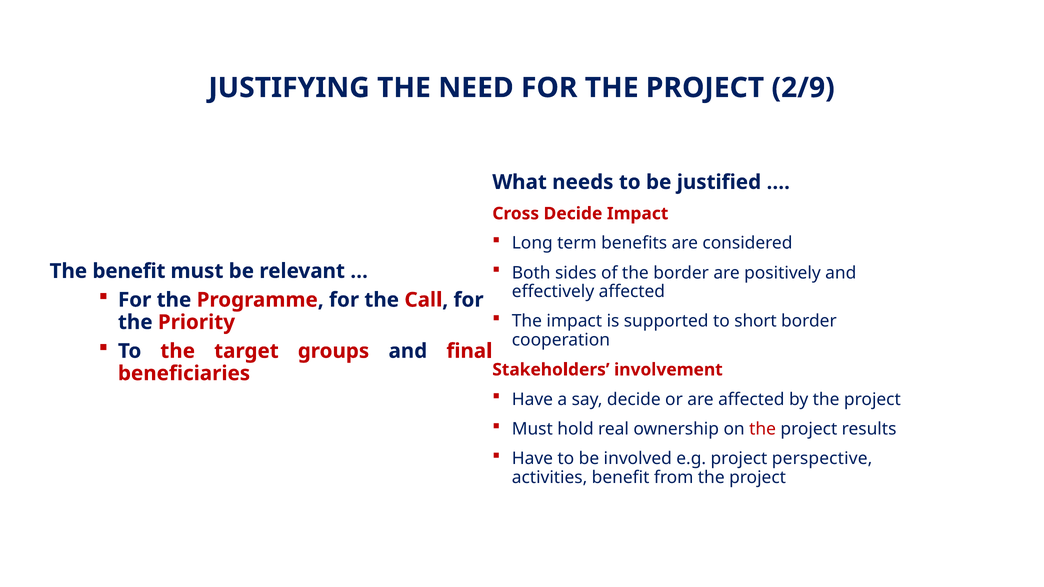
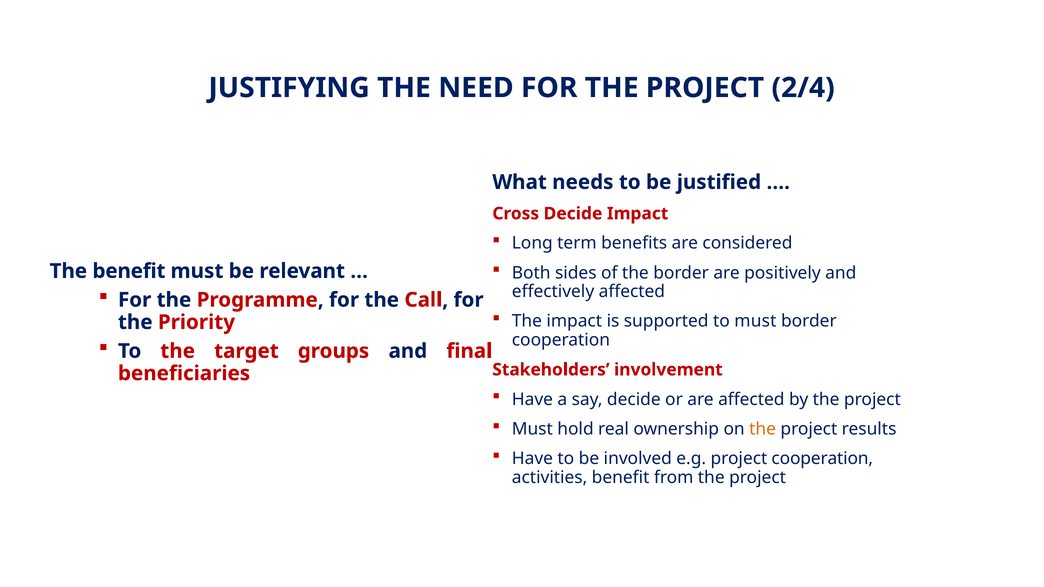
2/9: 2/9 -> 2/4 (803, 88)
to short: short -> must (755, 321)
the colour: red -> orange (763, 429)
project perspective: perspective -> cooperation (822, 459)
